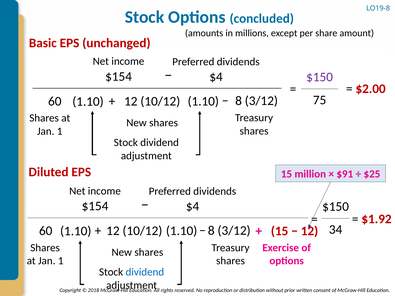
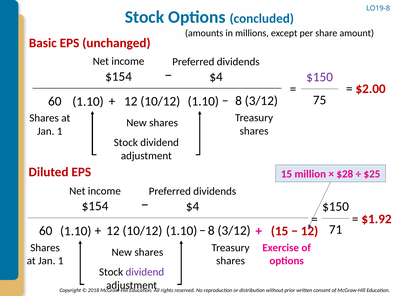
$91: $91 -> $28 (345, 174)
34: 34 -> 71 (336, 230)
dividend colour: blue -> purple (145, 272)
